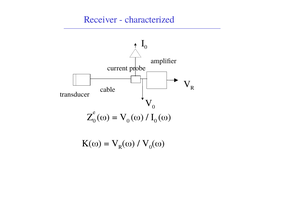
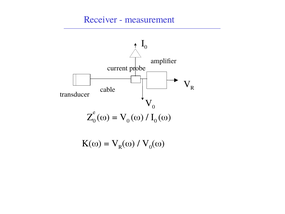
characterized: characterized -> measurement (150, 20)
